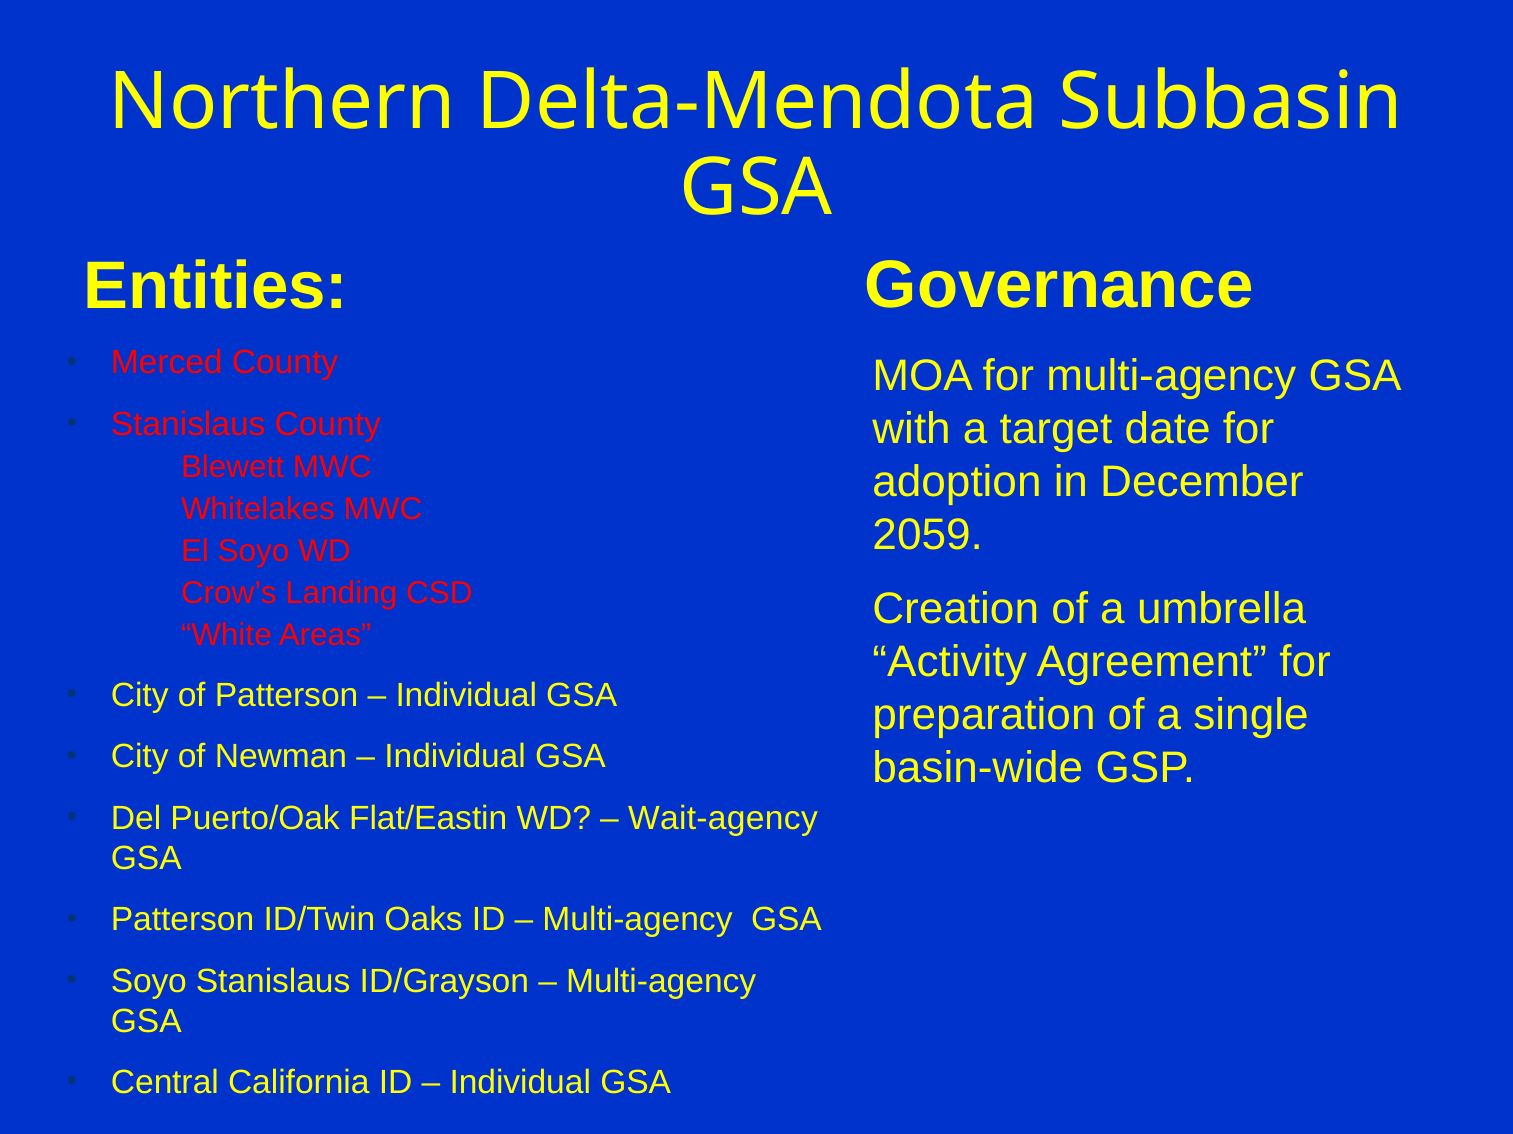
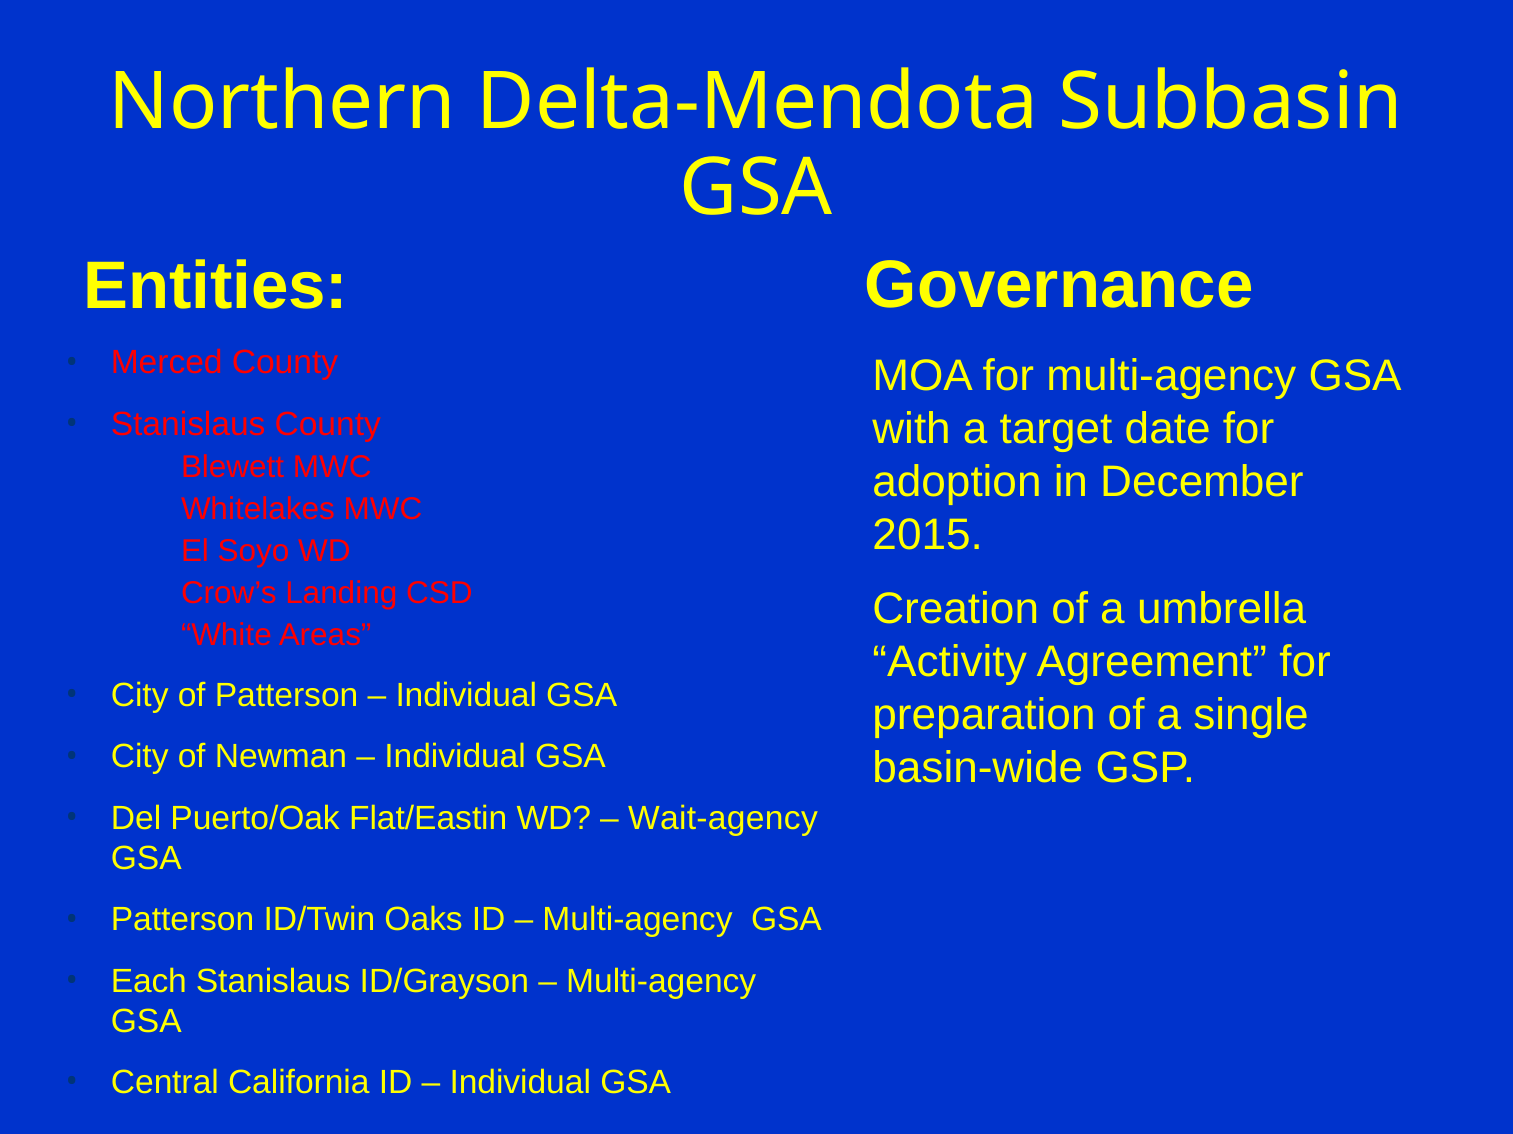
2059: 2059 -> 2015 (928, 536)
Soyo: Soyo -> Each (149, 982)
